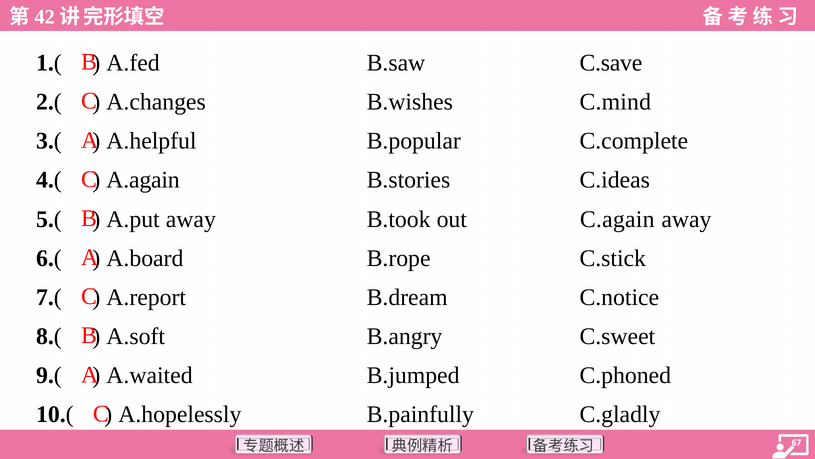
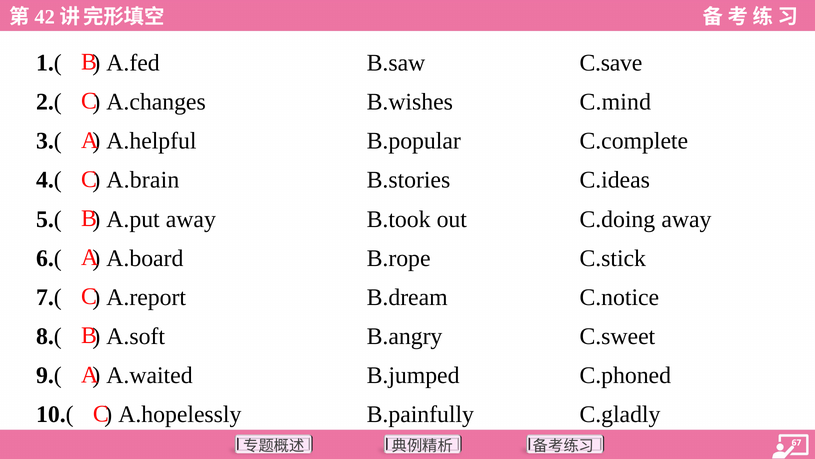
A.again: A.again -> A.brain (143, 180)
C.again: C.again -> C.doing (617, 219)
